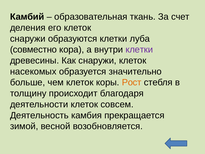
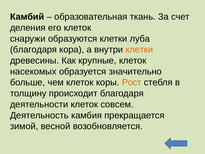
совместно: совместно -> благодаря (33, 50)
клетки colour: purple -> orange (139, 50)
Как снаружи: снаружи -> крупные (97, 60)
